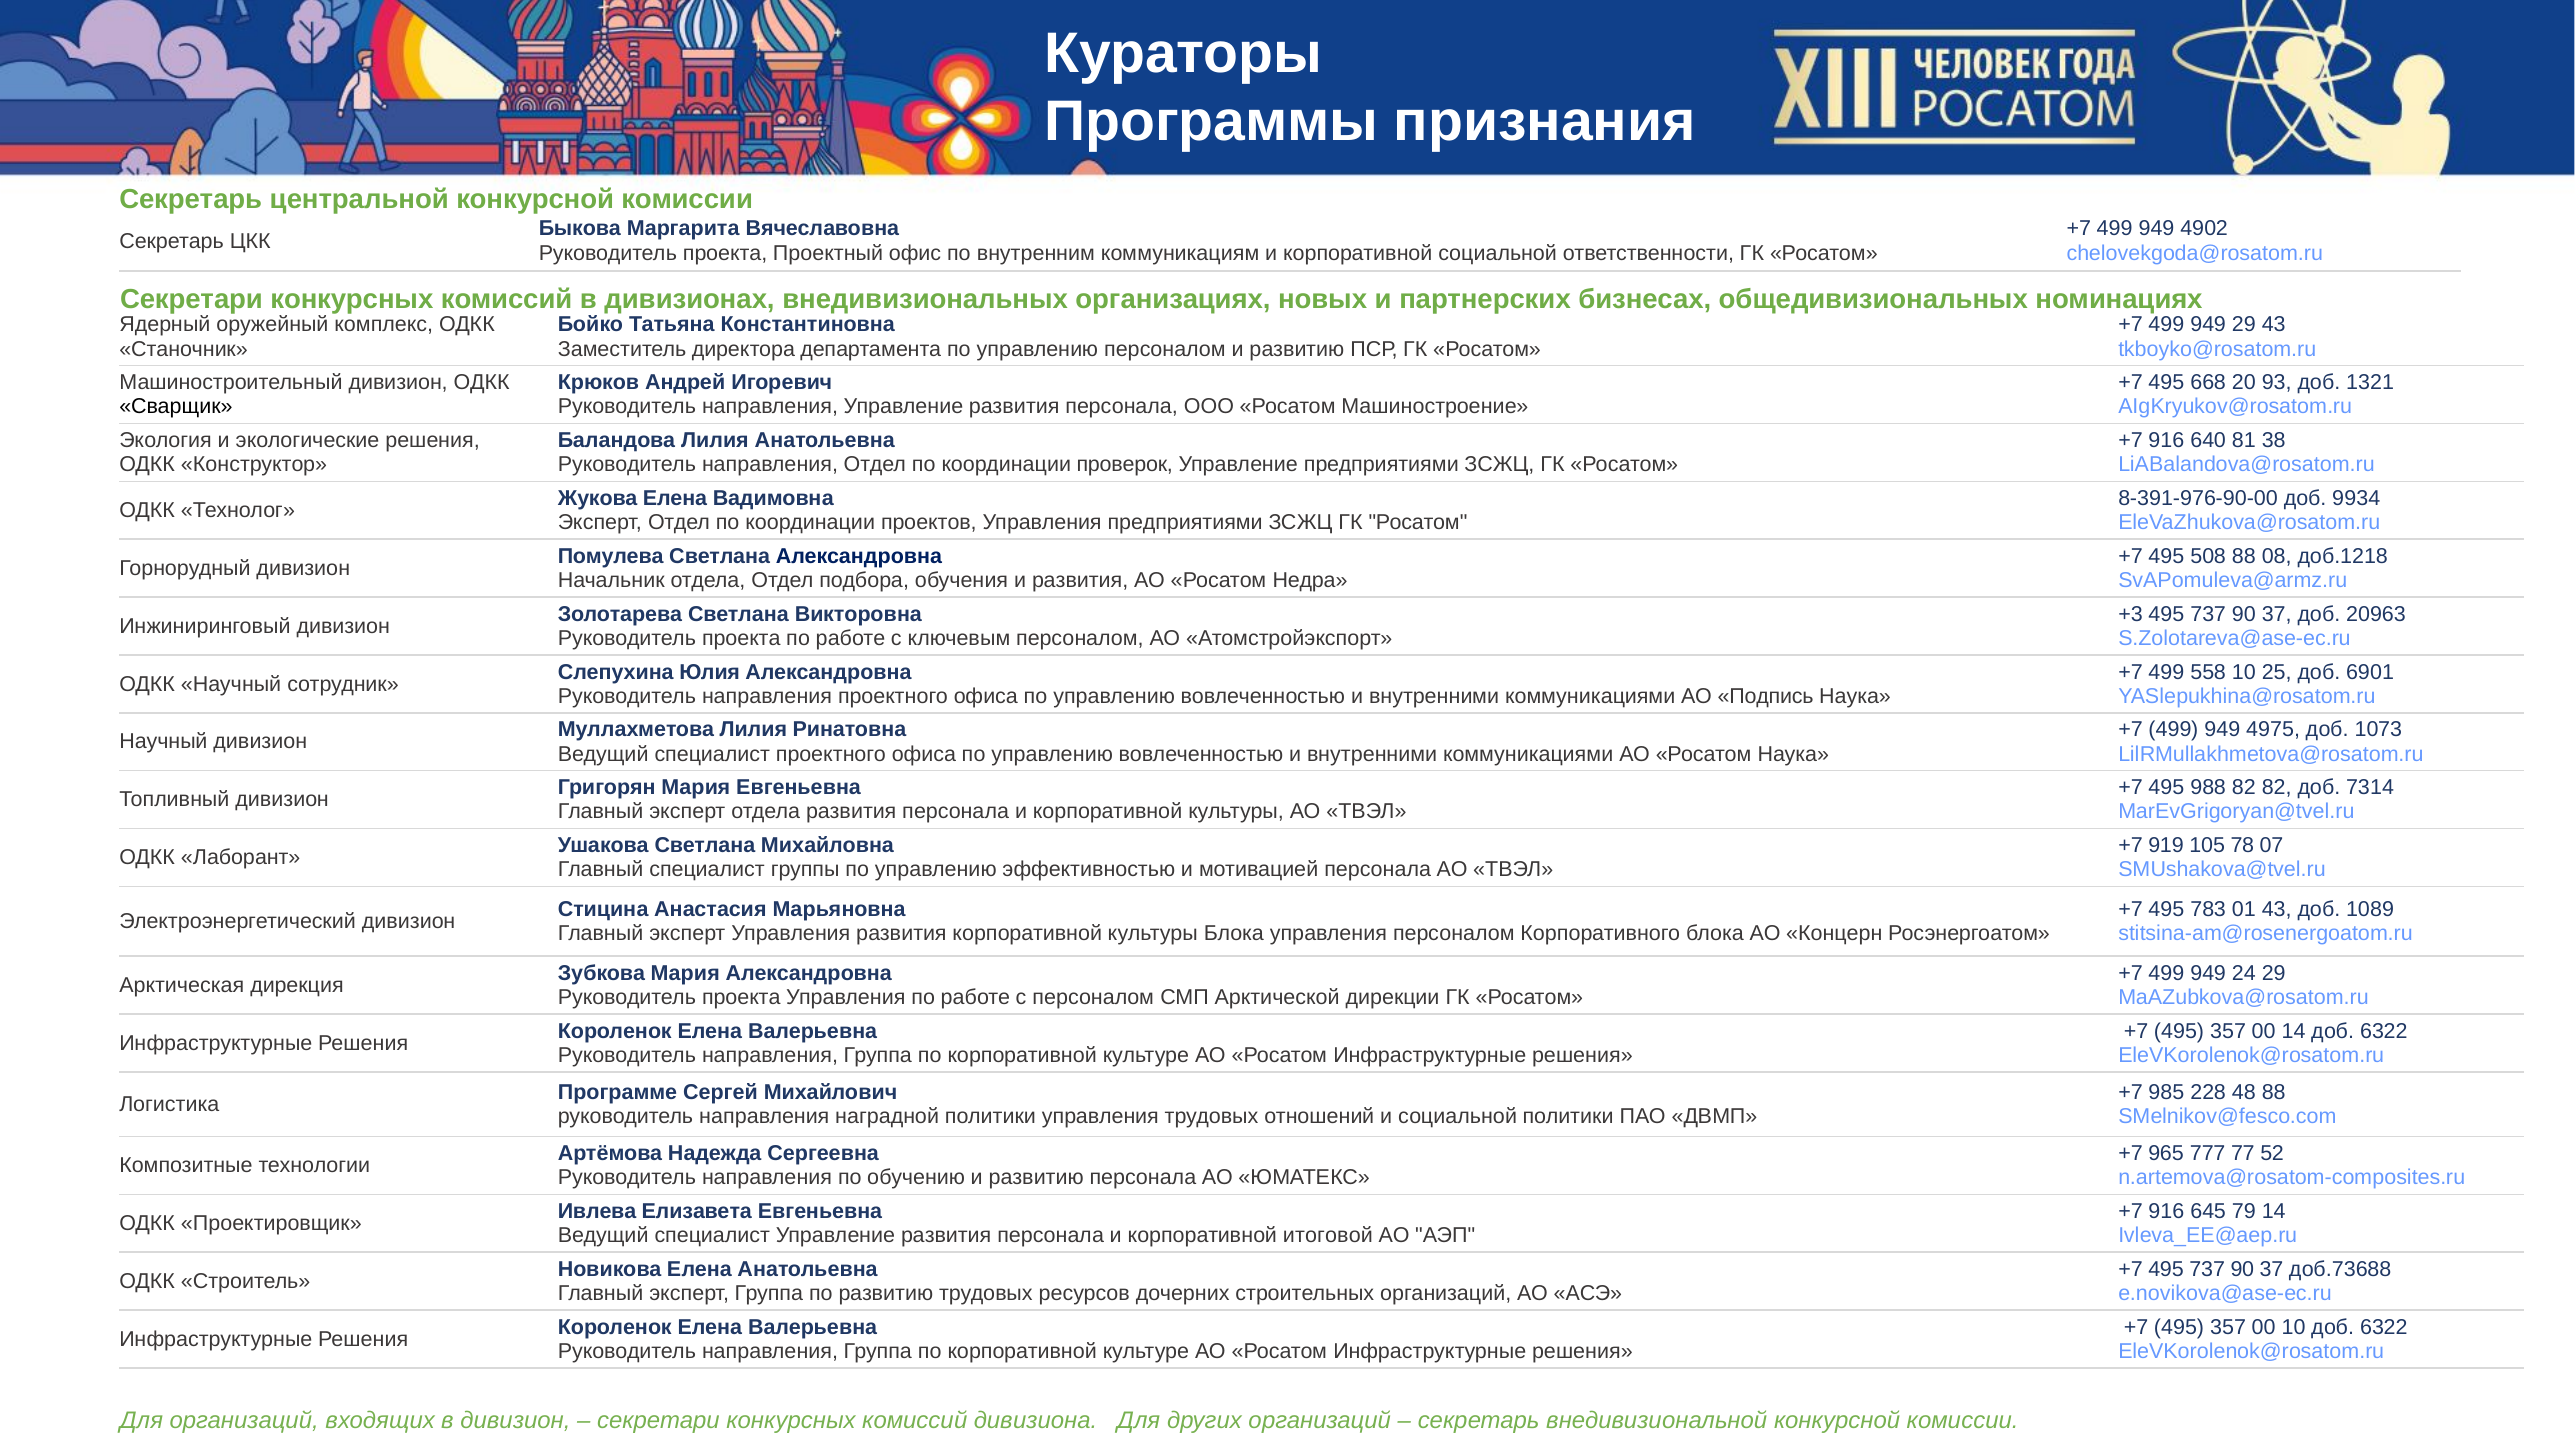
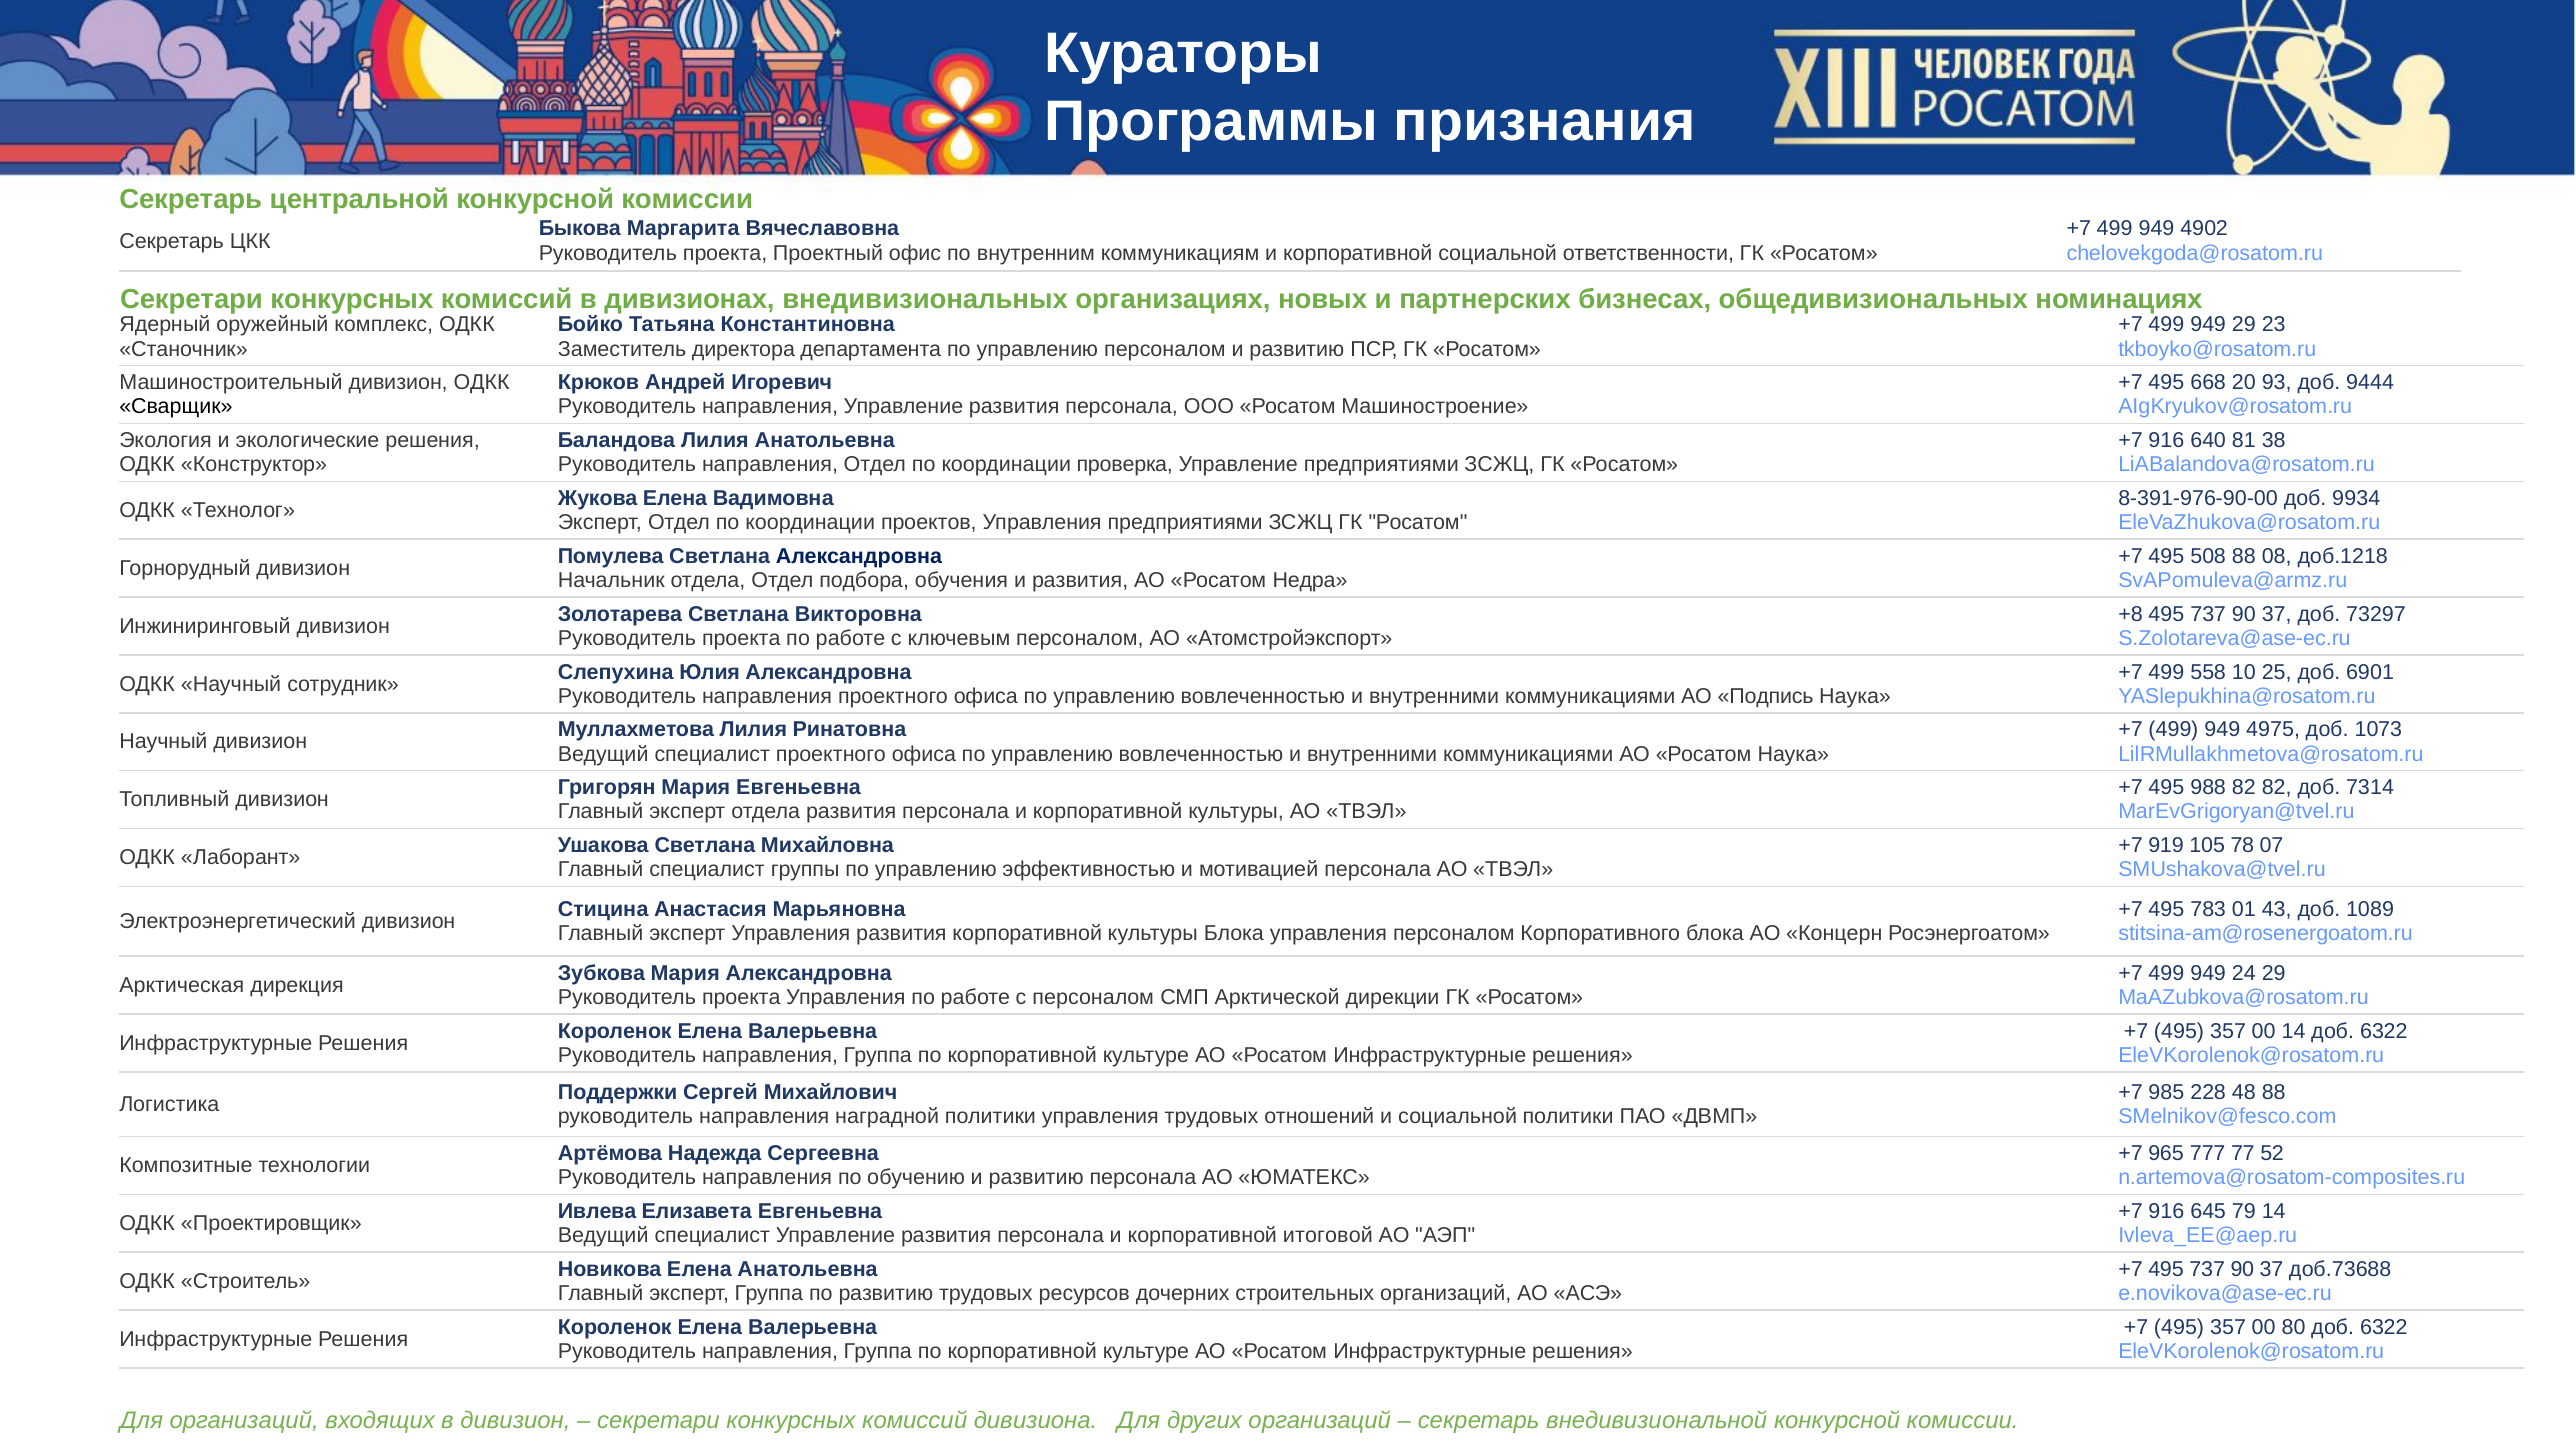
29 43: 43 -> 23 (2274, 325)
1321: 1321 -> 9444 (2370, 383)
проверок: проверок -> проверка (1125, 465)
+3: +3 -> +8 (2131, 614)
20963: 20963 -> 73297 (2376, 614)
Программе: Программе -> Поддержки (618, 1092)
00 10: 10 -> 80 (2294, 1327)
